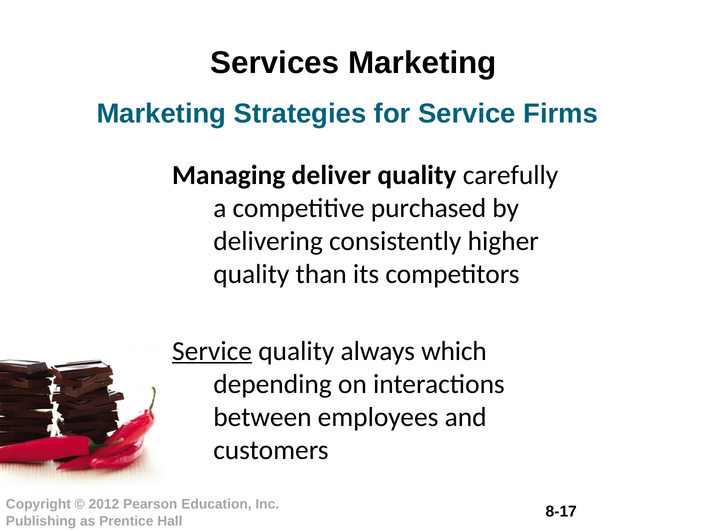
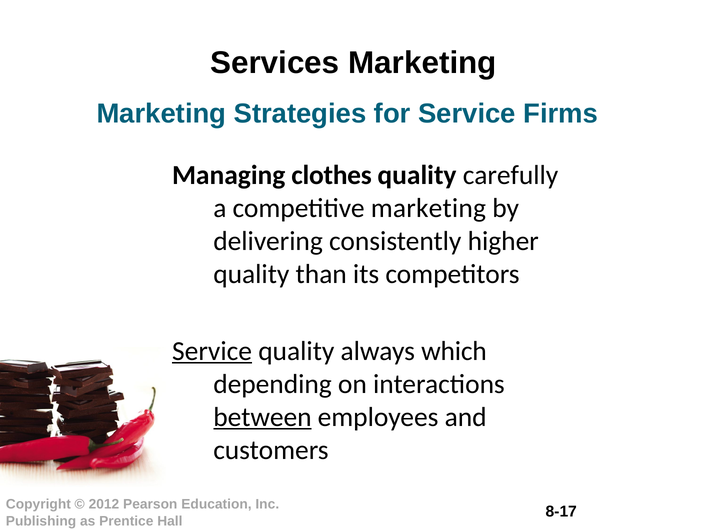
deliver: deliver -> clothes (332, 175)
competitive purchased: purchased -> marketing (428, 208)
between underline: none -> present (262, 417)
